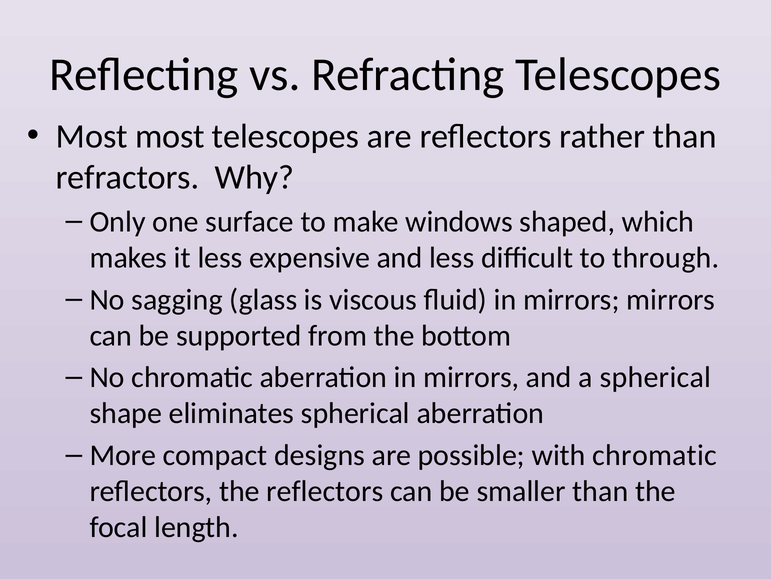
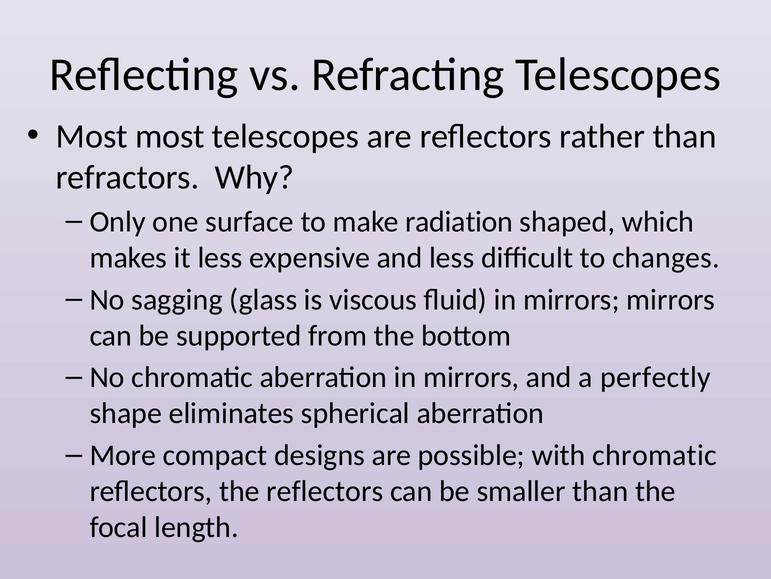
windows: windows -> radiation (459, 221)
through: through -> changes (666, 257)
a spherical: spherical -> perfectly (655, 377)
